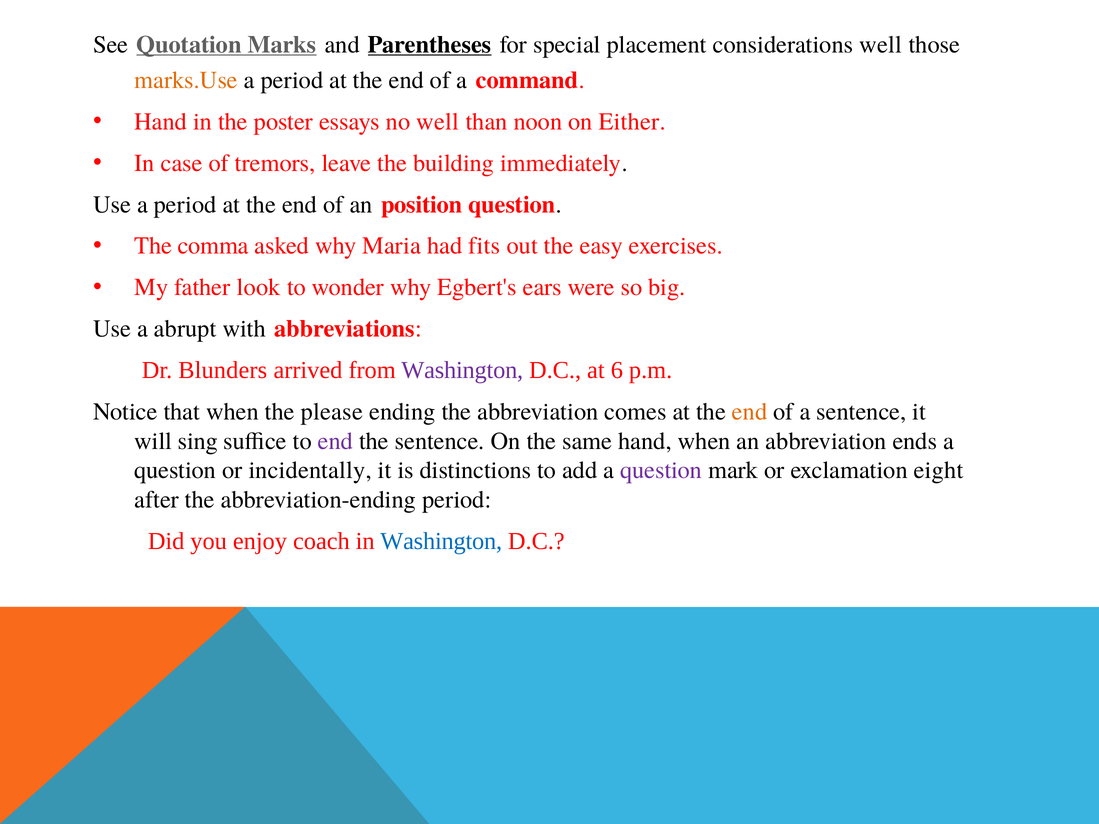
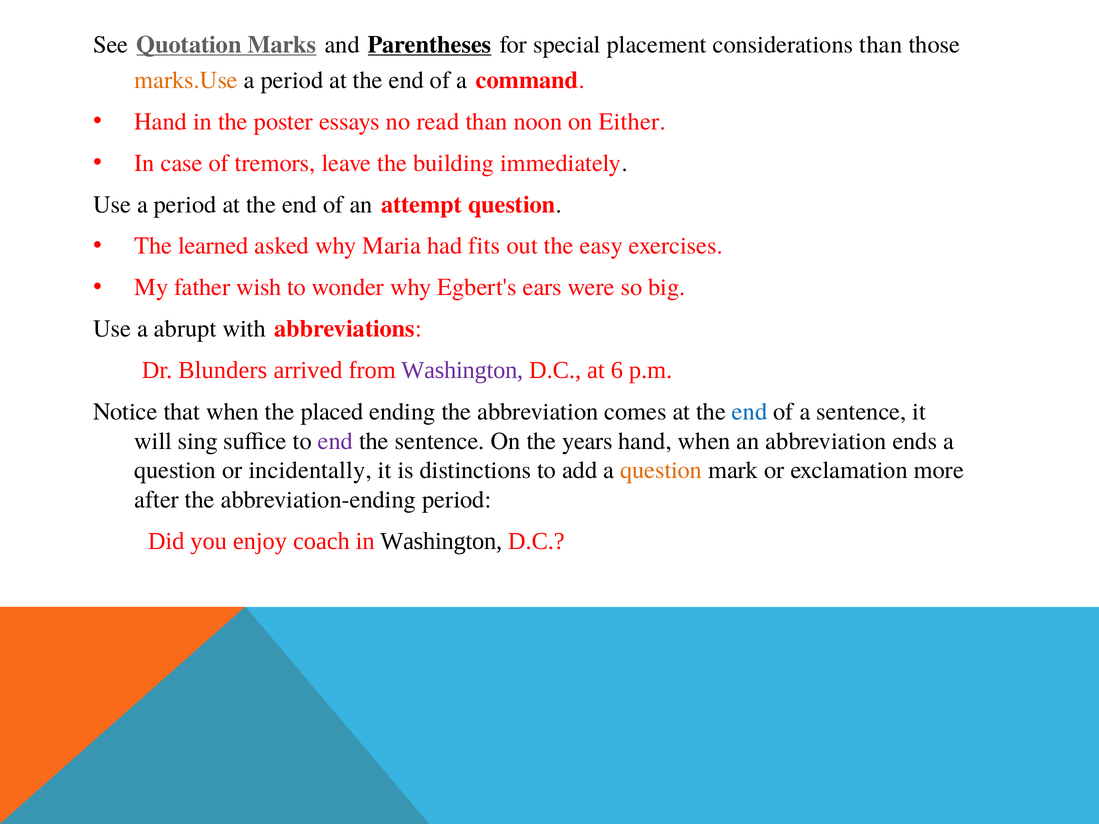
considerations well: well -> than (881, 45)
no well: well -> read (438, 122)
position: position -> attempt (422, 205)
comma: comma -> learned (213, 246)
look: look -> wish (259, 288)
please: please -> placed (332, 412)
end colour: orange -> blue (750, 412)
same: same -> years (587, 441)
question colour: purple -> orange (661, 471)
eight: eight -> more (939, 471)
Washington colour: blue -> black (441, 541)
